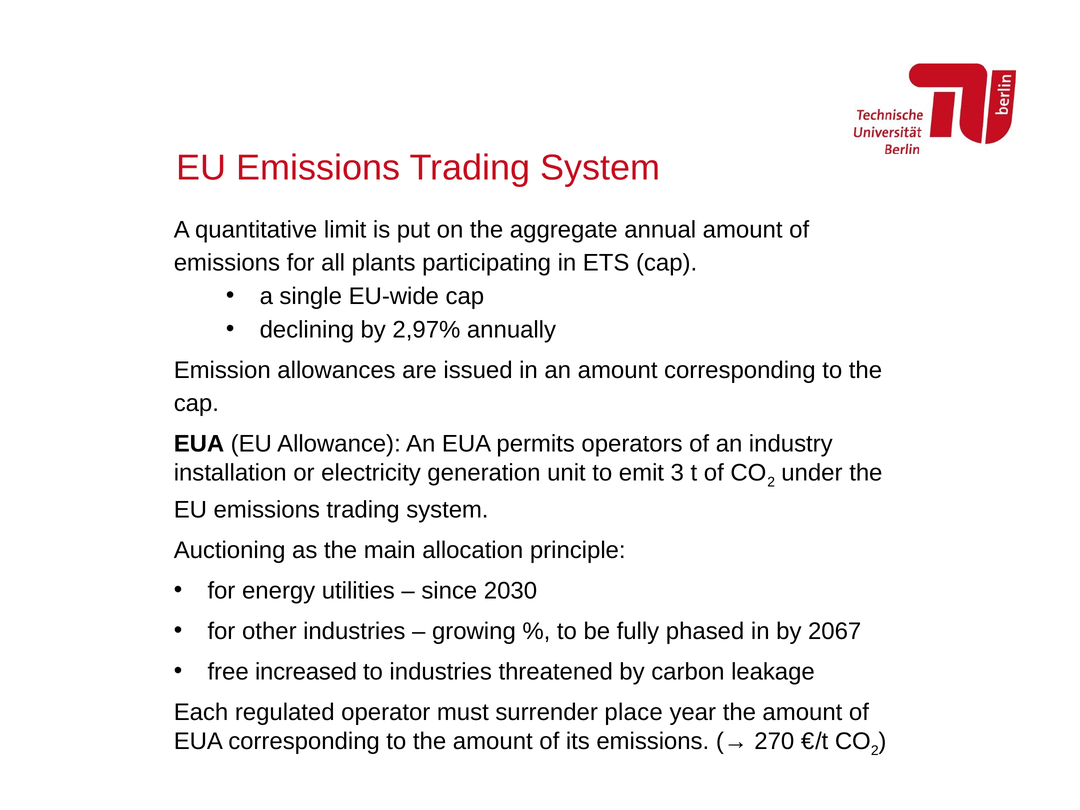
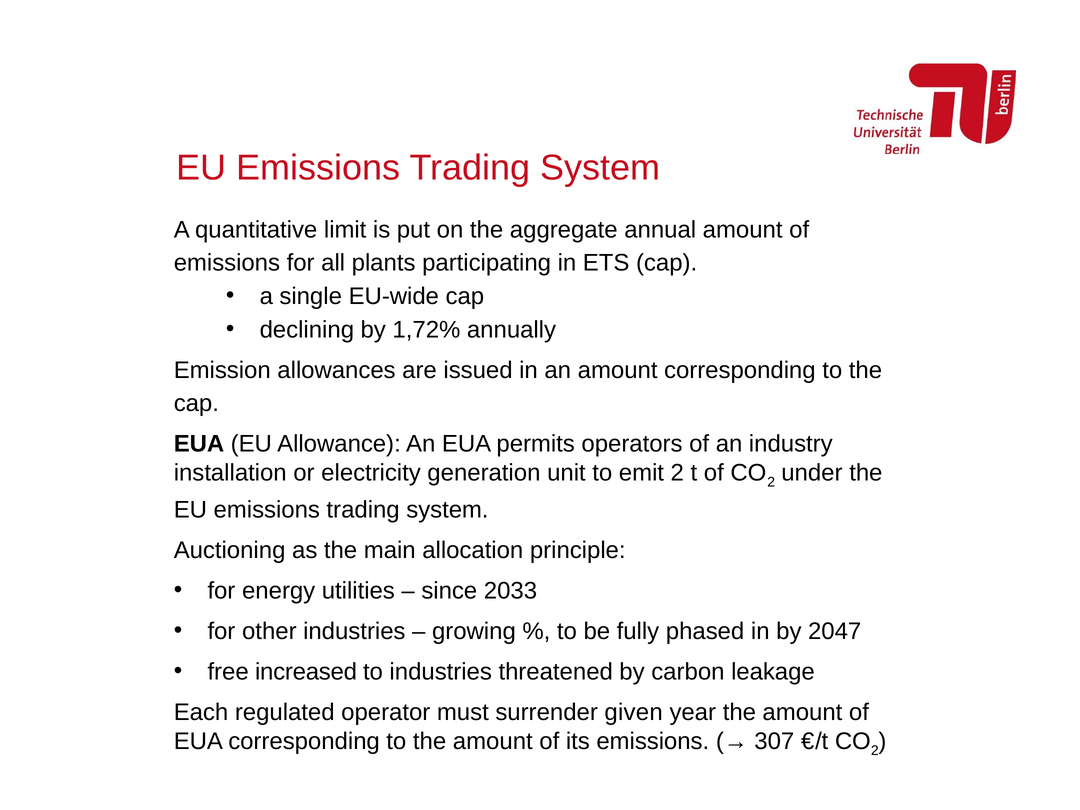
2,97%: 2,97% -> 1,72% (426, 330)
emit 3: 3 -> 2 (677, 473)
2030: 2030 -> 2033 (510, 591)
2067: 2067 -> 2047 (835, 631)
place: place -> given (634, 712)
270: 270 -> 307 (774, 741)
